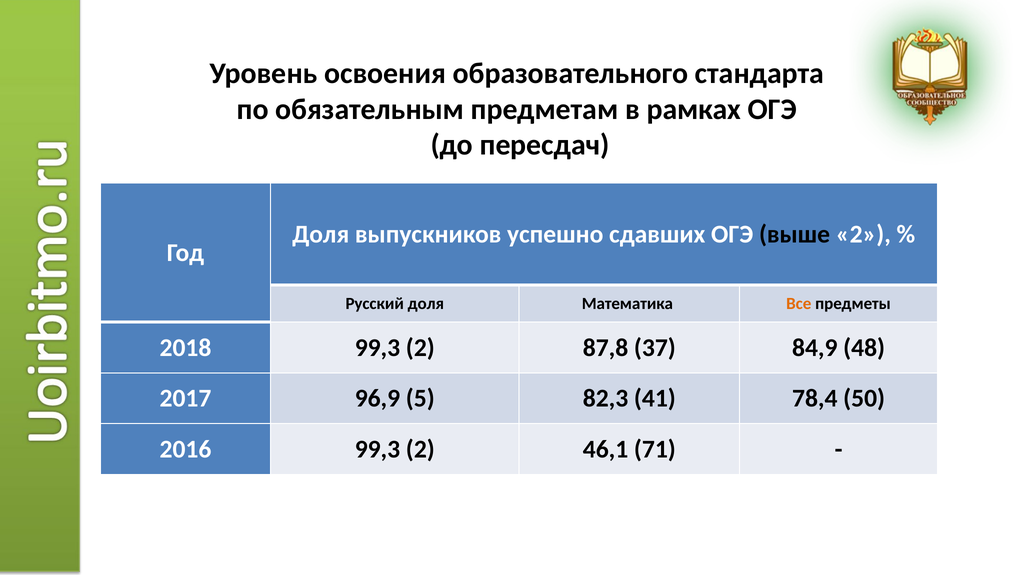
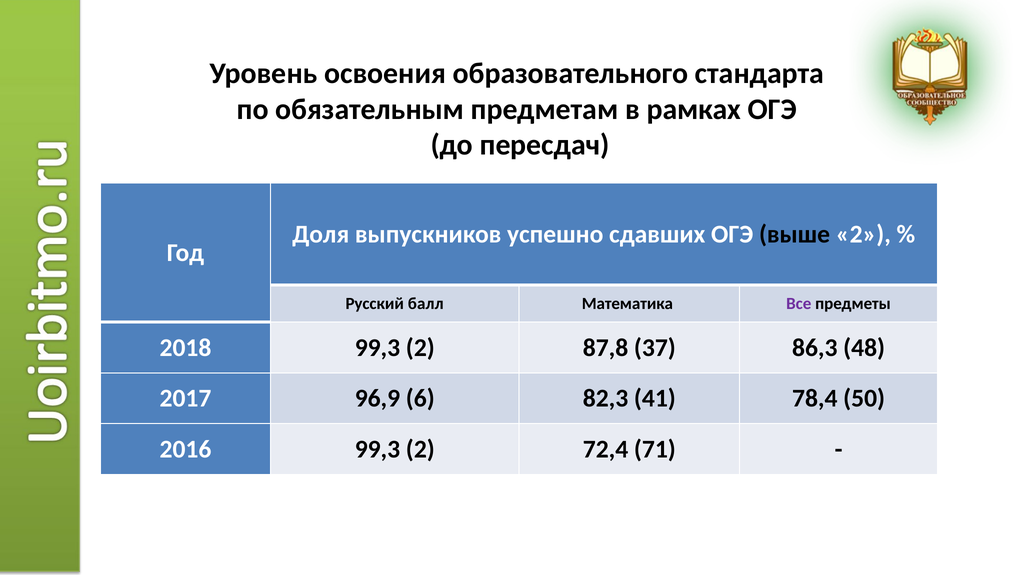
Русский доля: доля -> балл (426, 304)
Все colour: orange -> purple (799, 304)
84,9: 84,9 -> 86,3 (815, 348)
5: 5 -> 6 (420, 398)
46,1: 46,1 -> 72,4 (606, 449)
